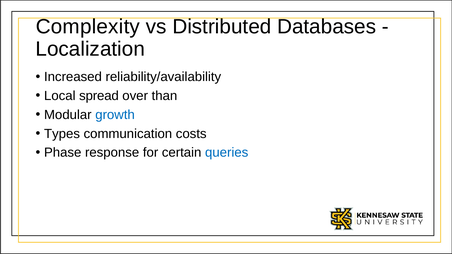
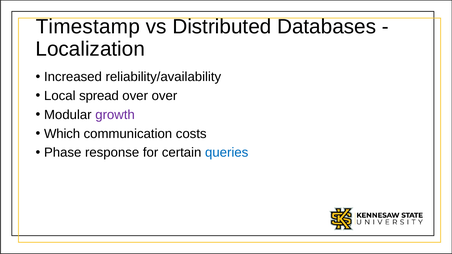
Complexity: Complexity -> Timestamp (88, 27)
over than: than -> over (164, 96)
growth colour: blue -> purple (115, 115)
Types: Types -> Which (62, 134)
